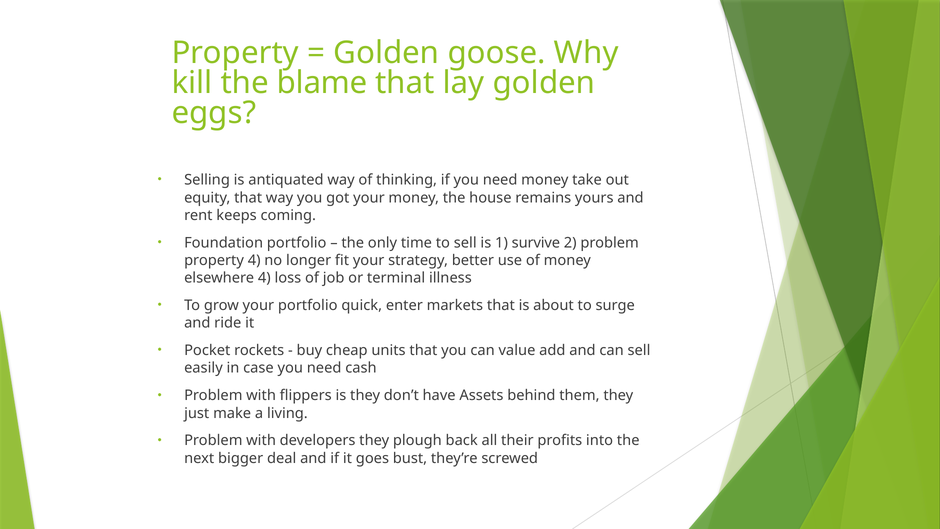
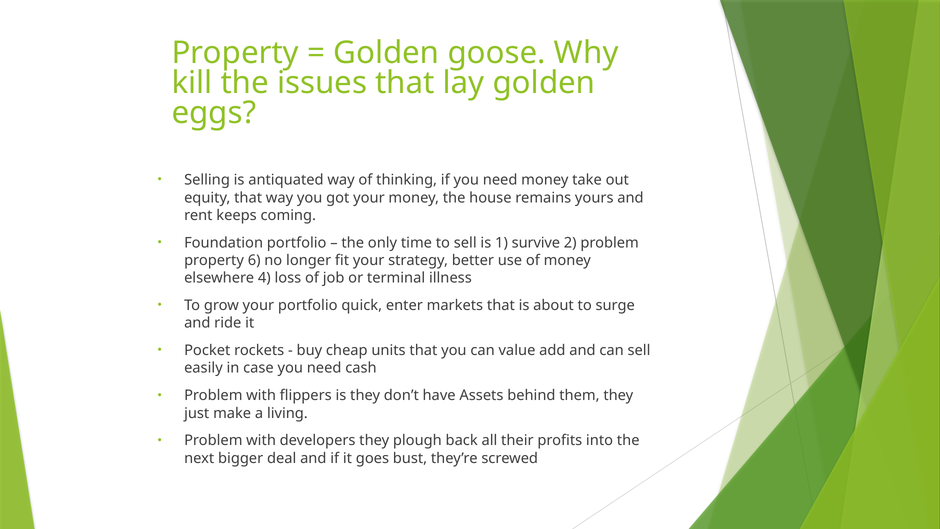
blame: blame -> issues (322, 83)
property 4: 4 -> 6 (254, 260)
